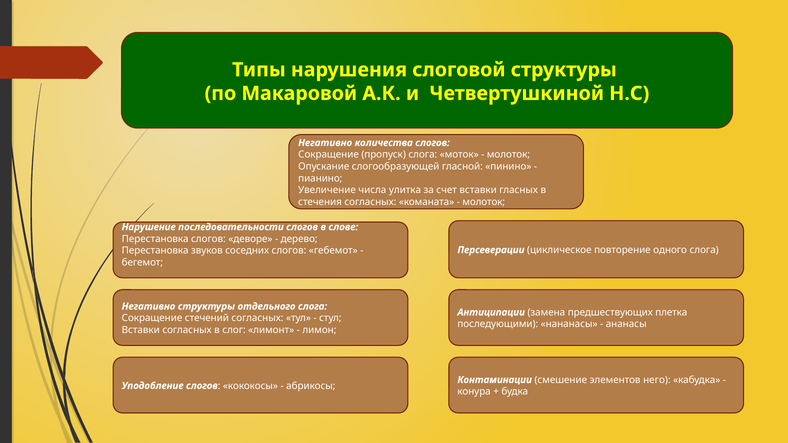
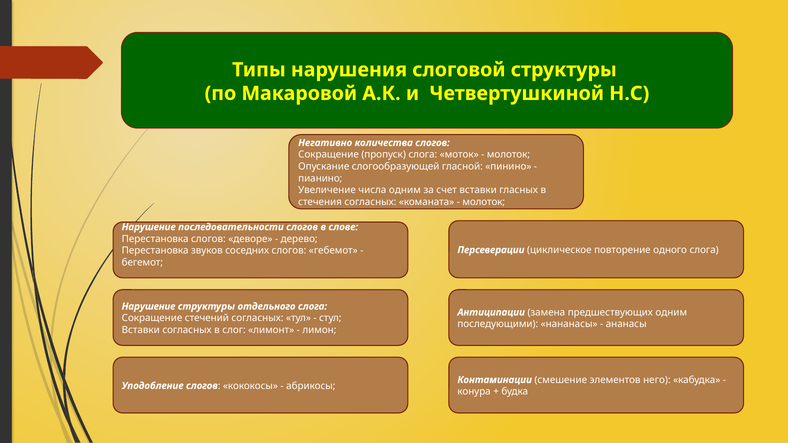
числа улитка: улитка -> одним (405, 190)
Негативно: Негативно -> Нарушение (149, 307)
предшествующих плетка: плетка -> одним (671, 312)
